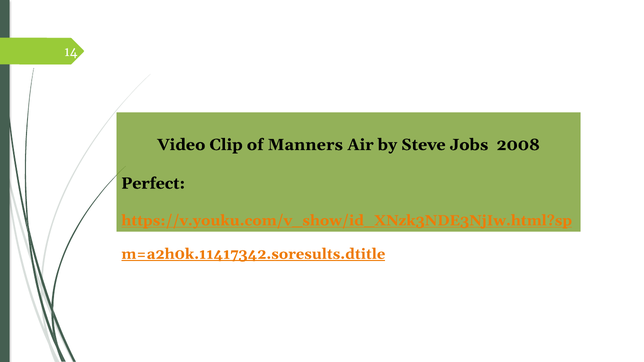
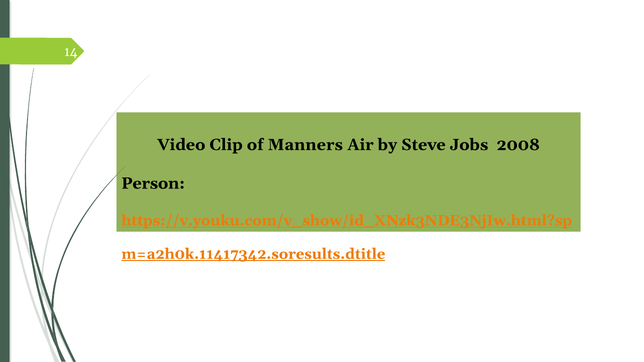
Perfect: Perfect -> Person (153, 183)
